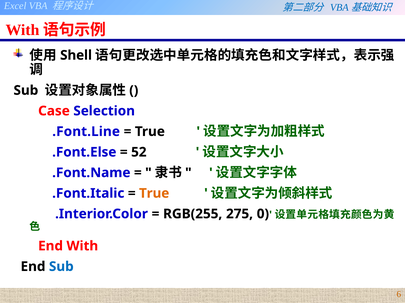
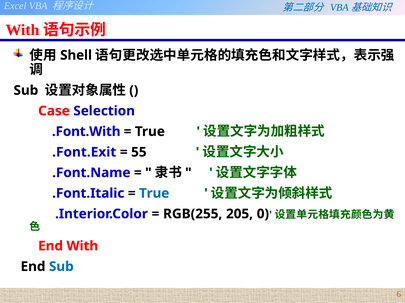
.Font.Line: .Font.Line -> .Font.With (86, 132)
.Font.Else: .Font.Else -> .Font.Exit (84, 152)
52: 52 -> 55 (139, 152)
True colour: orange -> blue (154, 194)
275: 275 -> 205 (240, 214)
